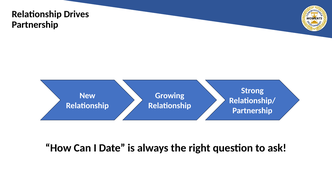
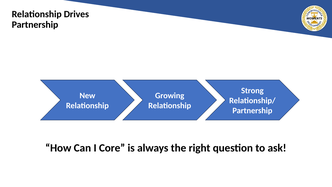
Date: Date -> Core (112, 148)
